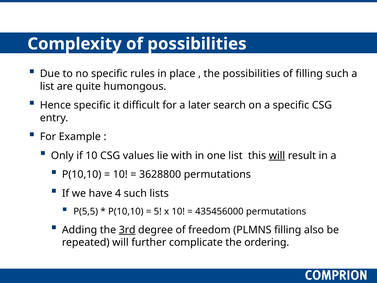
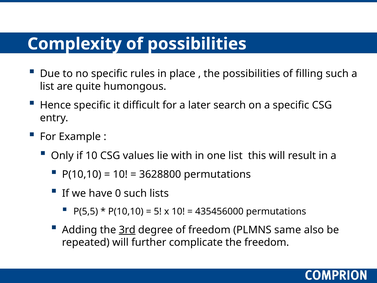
will underline: present -> none (277, 155)
4: 4 -> 0 (118, 193)
PLMNS filling: filling -> same (288, 230)
the ordering: ordering -> freedom (267, 242)
